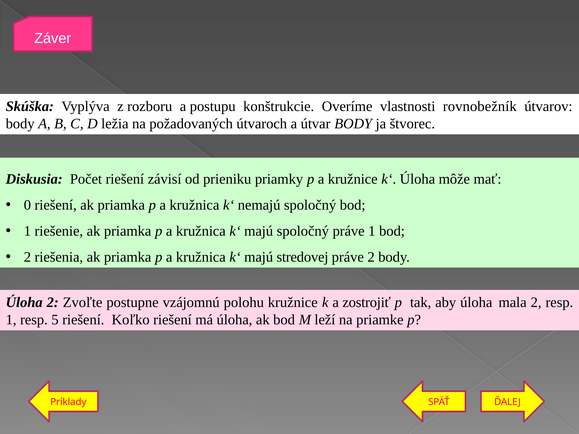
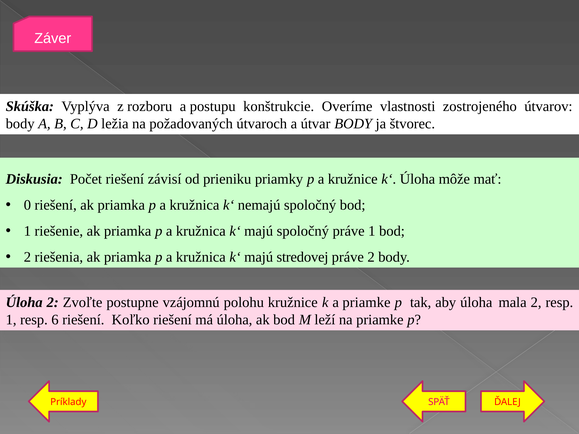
rovnobežník: rovnobežník -> zostrojeného (480, 107)
a zostrojiť: zostrojiť -> priamke (366, 303)
5: 5 -> 6 (55, 320)
